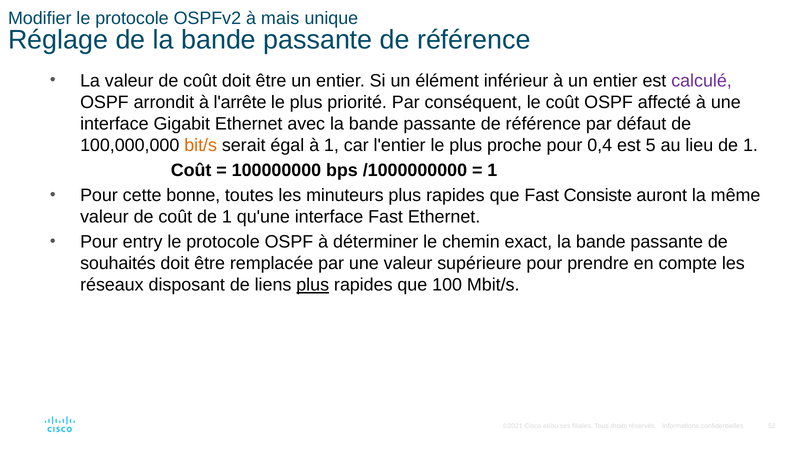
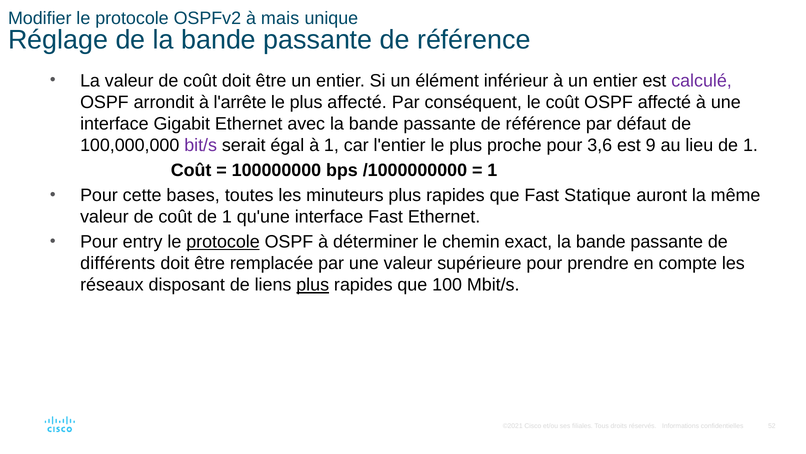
plus priorité: priorité -> affecté (357, 102)
bit/s colour: orange -> purple (201, 145)
0,4: 0,4 -> 3,6 (600, 145)
5: 5 -> 9 (651, 145)
bonne: bonne -> bases (193, 195)
Consiste: Consiste -> Statique (598, 195)
protocole underline: none -> present (223, 242)
souhaités: souhaités -> différents (118, 263)
